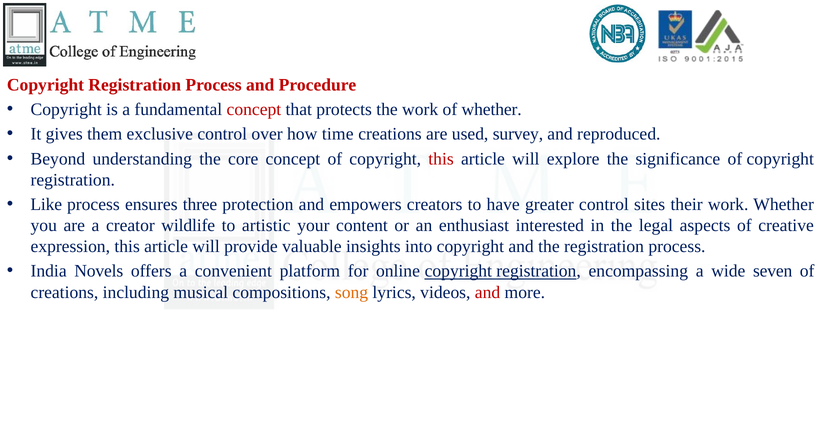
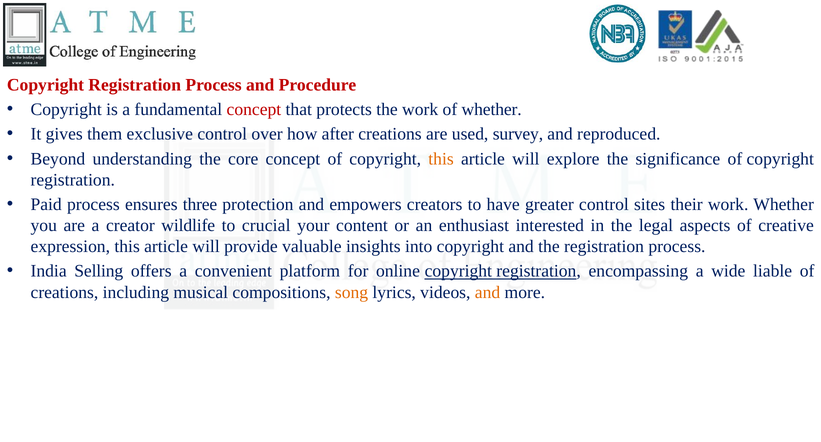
time: time -> after (338, 134)
this colour: red -> orange (441, 159)
Like: Like -> Paid (46, 204)
artistic: artistic -> crucial (266, 226)
Novels: Novels -> Selling (99, 271)
seven: seven -> liable (773, 271)
and colour: red -> orange (488, 292)
